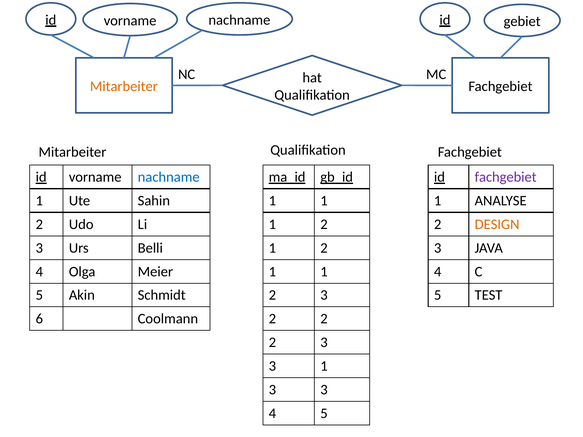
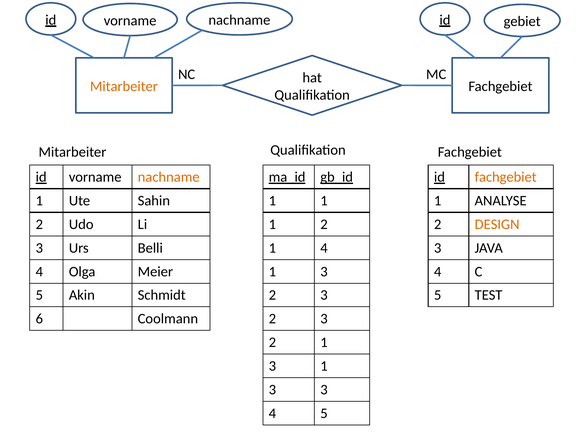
nachname colour: blue -> orange (169, 177)
fachgebiet colour: purple -> orange (506, 177)
2: 2 -> 4 (324, 248)
1: 1 -> 3 (324, 272)
2: 2 -> 3 (324, 319)
3: 3 -> 1 (324, 343)
